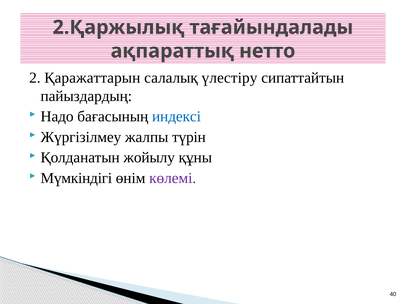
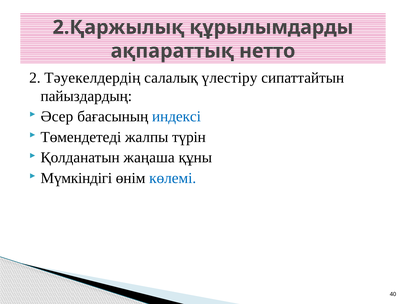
тағайындалады: тағайындалады -> құрылымдарды (271, 27)
Қаражаттарын: Қаражаттарын -> Тәуекелдердің (92, 78)
Надо: Надо -> Әсер (57, 117)
Жүргізілмеу: Жүргізілмеу -> Төмендетеді (81, 137)
жойылу: жойылу -> жаңаша (149, 158)
көлемі colour: purple -> blue (173, 178)
